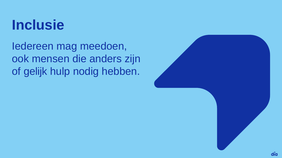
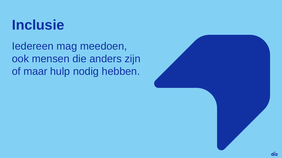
gelijk: gelijk -> maar (35, 72)
